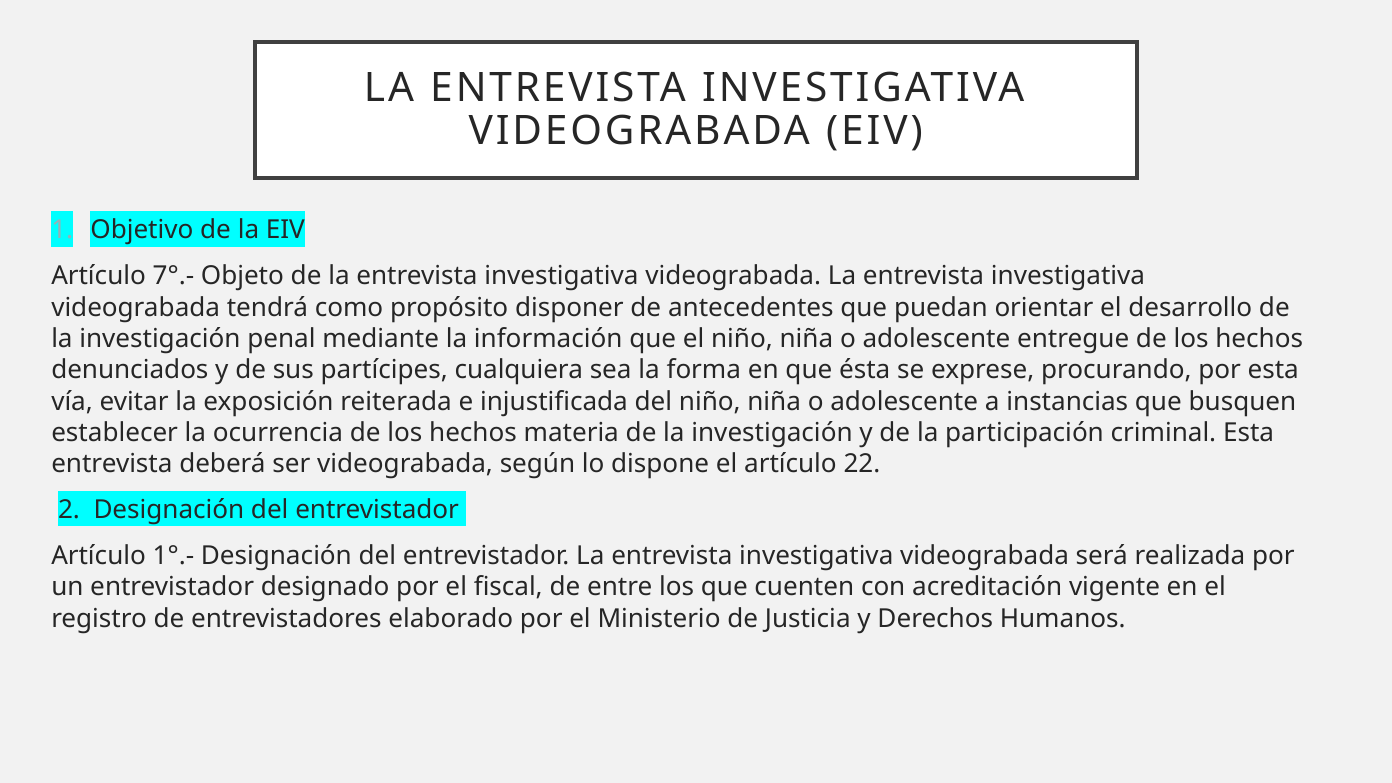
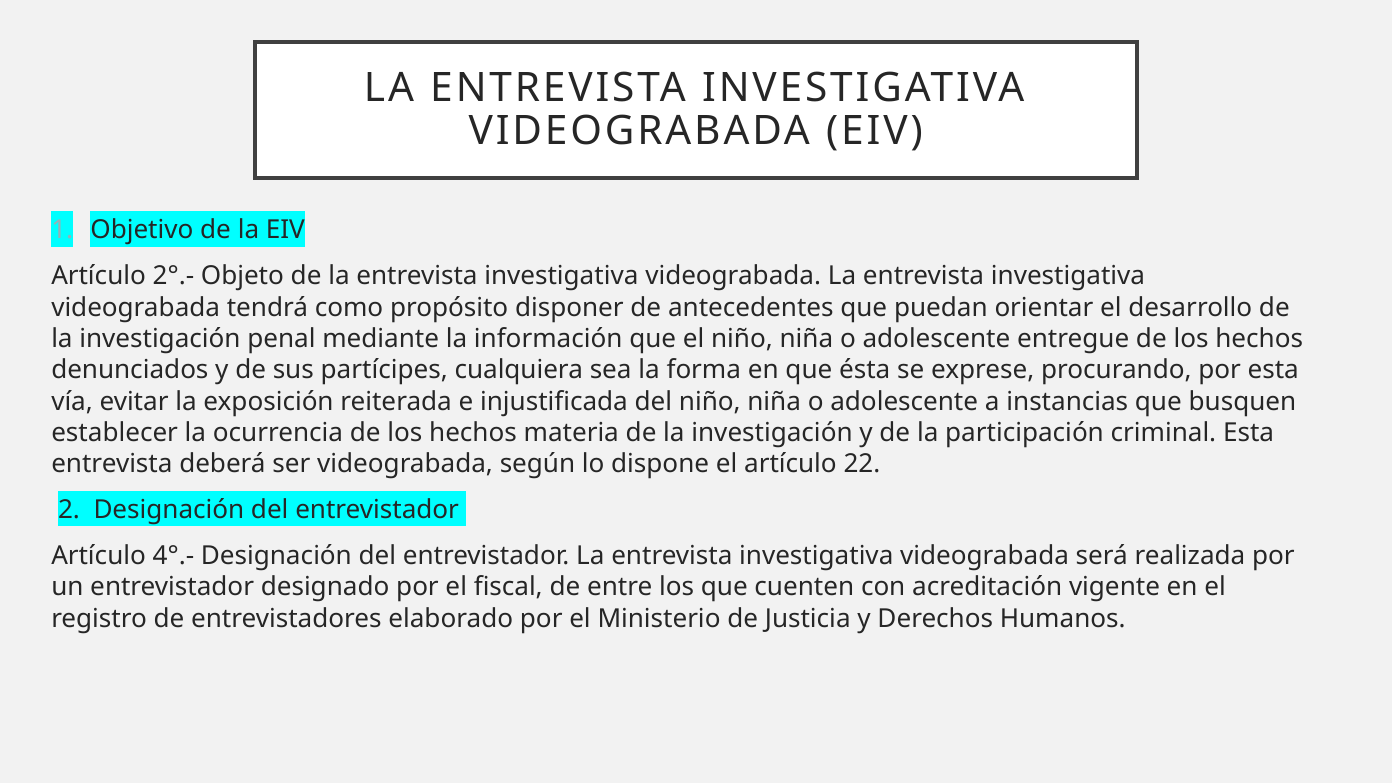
7°.-: 7°.- -> 2°.- (173, 276)
1°.-: 1°.- -> 4°.- (173, 556)
